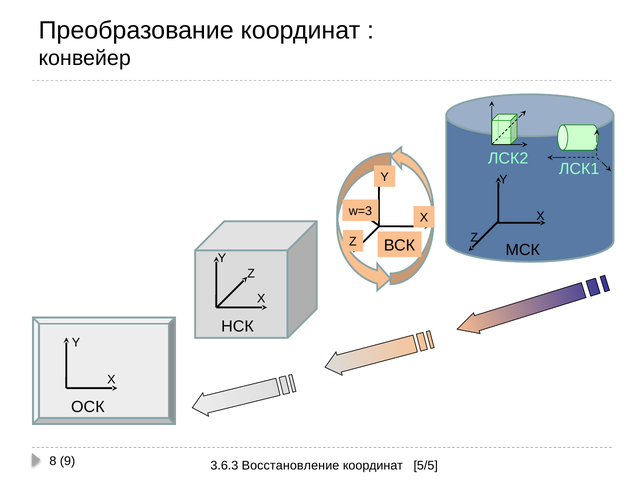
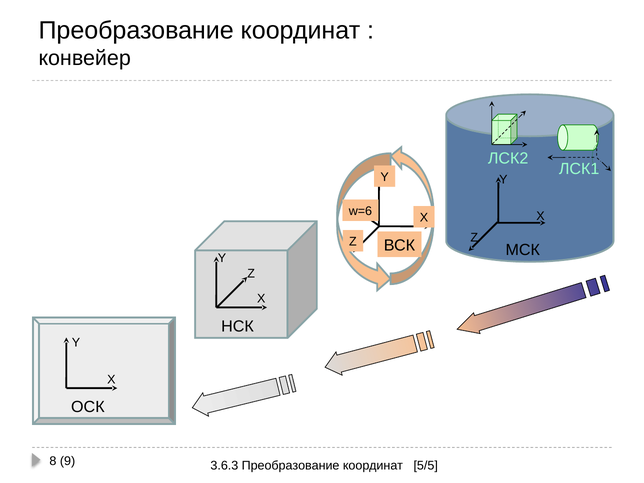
w=3: w=3 -> w=6 (360, 211)
3.6.3 Восстановление: Восстановление -> Преобразование (291, 466)
